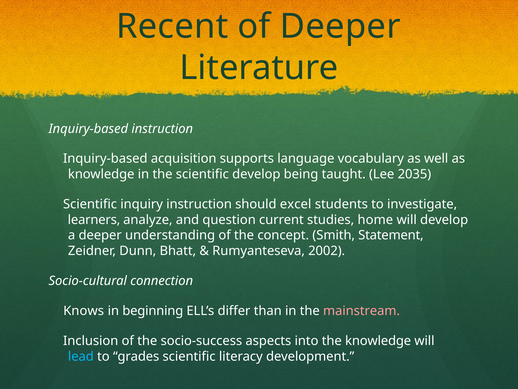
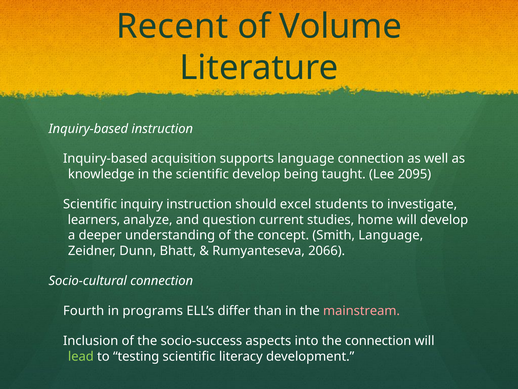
of Deeper: Deeper -> Volume (341, 26)
language vocabulary: vocabulary -> connection (371, 159)
2035: 2035 -> 2095 (414, 174)
Smith Statement: Statement -> Language (391, 235)
2002: 2002 -> 2066 (327, 251)
Knows: Knows -> Fourth (84, 310)
beginning: beginning -> programs (153, 310)
the knowledge: knowledge -> connection (378, 340)
lead colour: light blue -> light green (81, 356)
grades: grades -> testing (136, 356)
